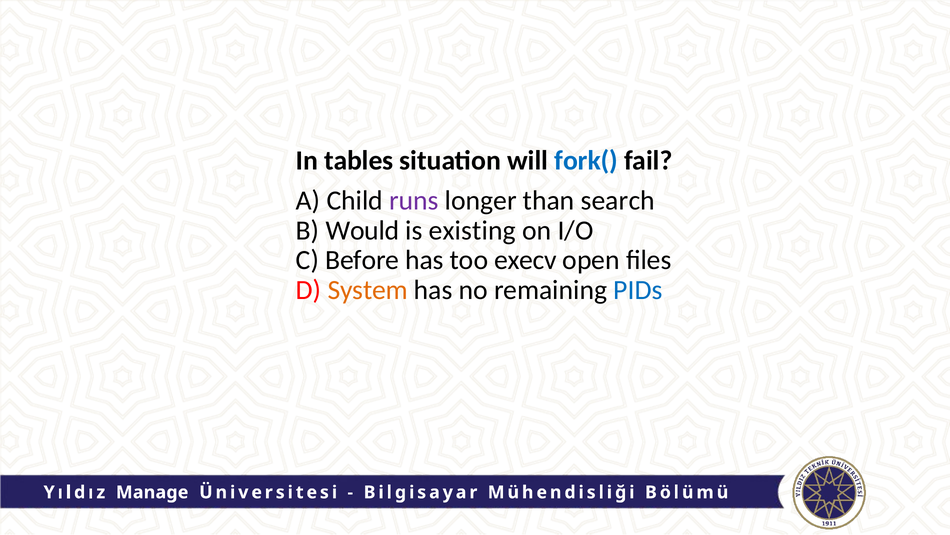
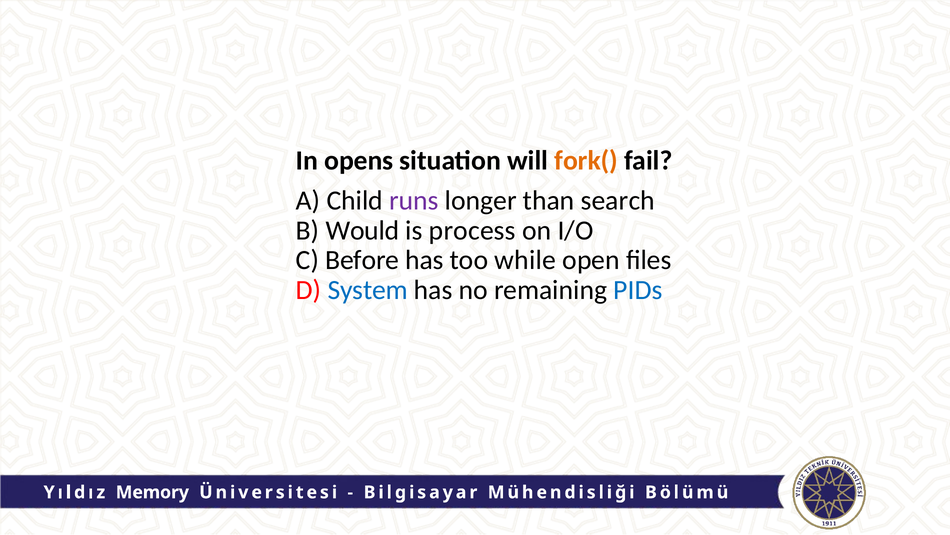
tables: tables -> opens (359, 161)
fork( colour: blue -> orange (586, 161)
existing: existing -> process (472, 230)
execv: execv -> while (525, 260)
System colour: orange -> blue (368, 290)
Manage: Manage -> Memory (152, 492)
